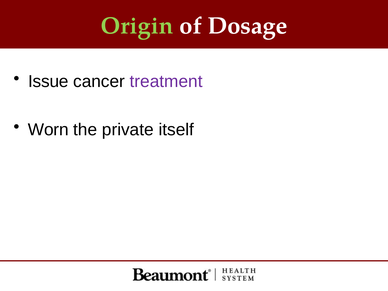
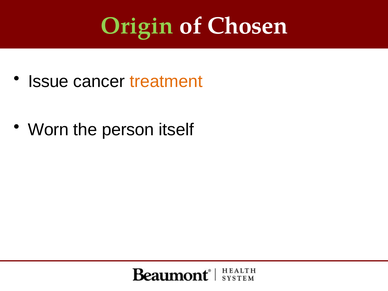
Dosage: Dosage -> Chosen (248, 26)
treatment colour: purple -> orange (166, 81)
private: private -> person (128, 130)
